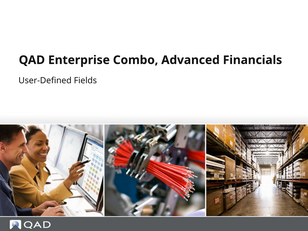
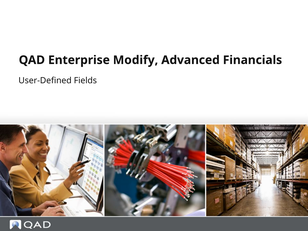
Combo: Combo -> Modify (136, 60)
